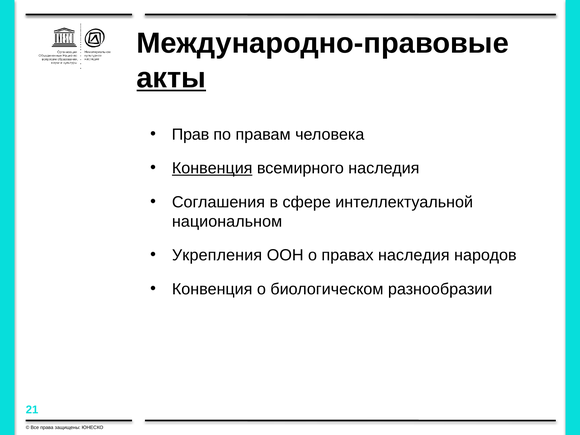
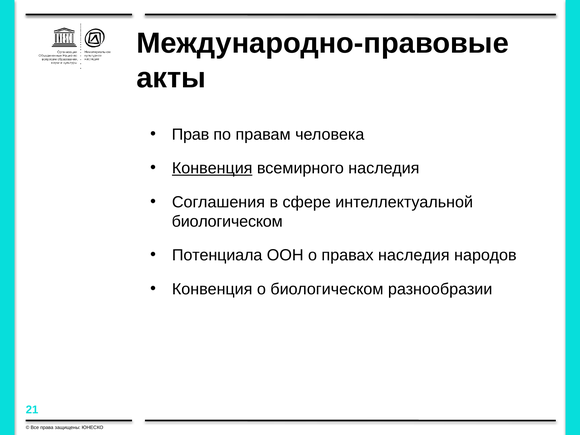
акты underline: present -> none (171, 78)
национальном: национальном -> биологическом (227, 221)
Укрепления: Укрепления -> Потенциала (217, 255)
